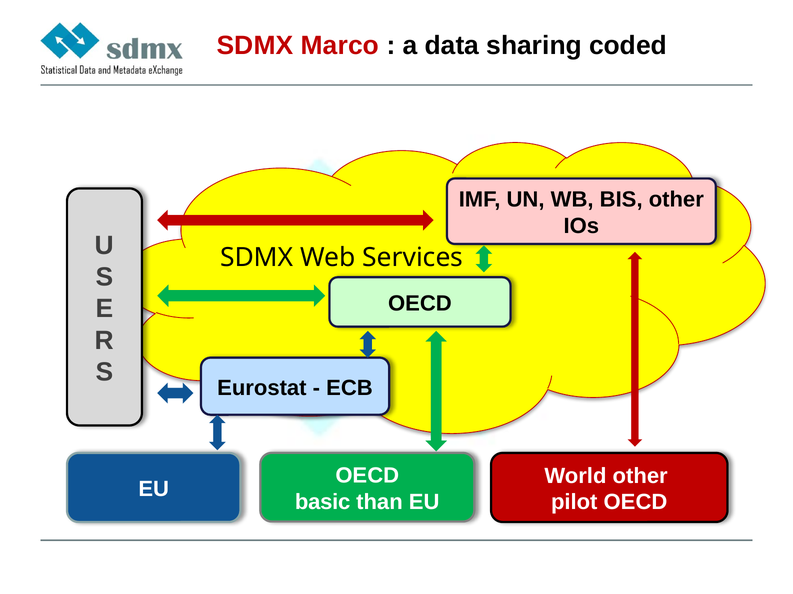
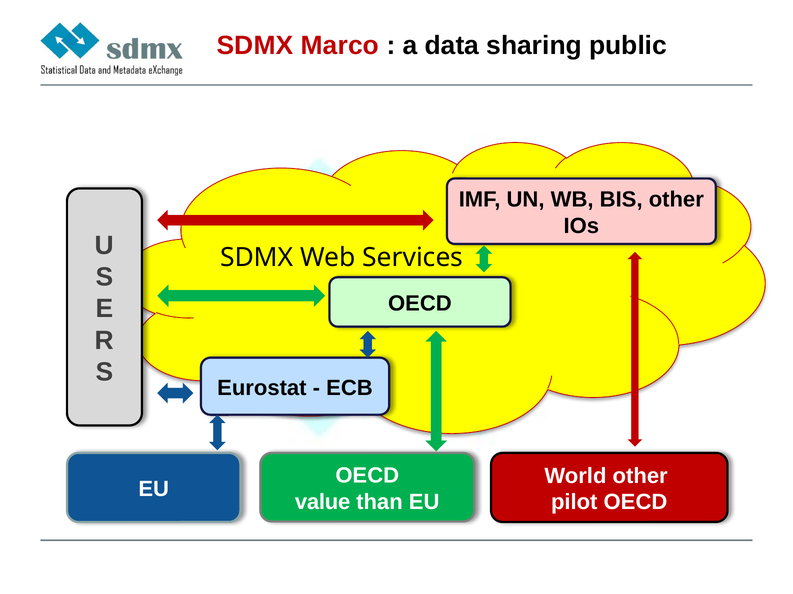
coded: coded -> public (628, 45)
basic: basic -> value (323, 503)
